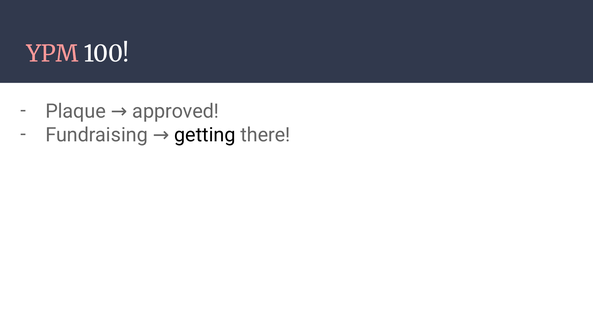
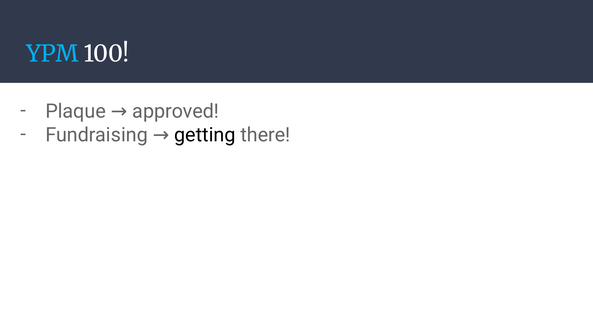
YPM colour: pink -> light blue (52, 54)
